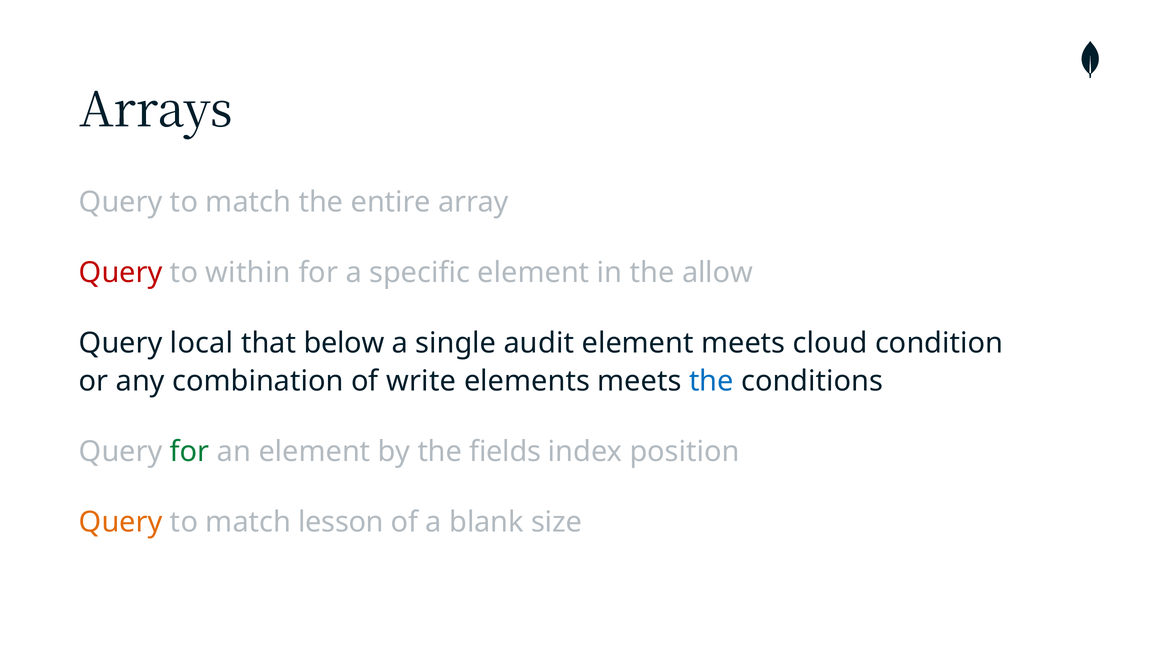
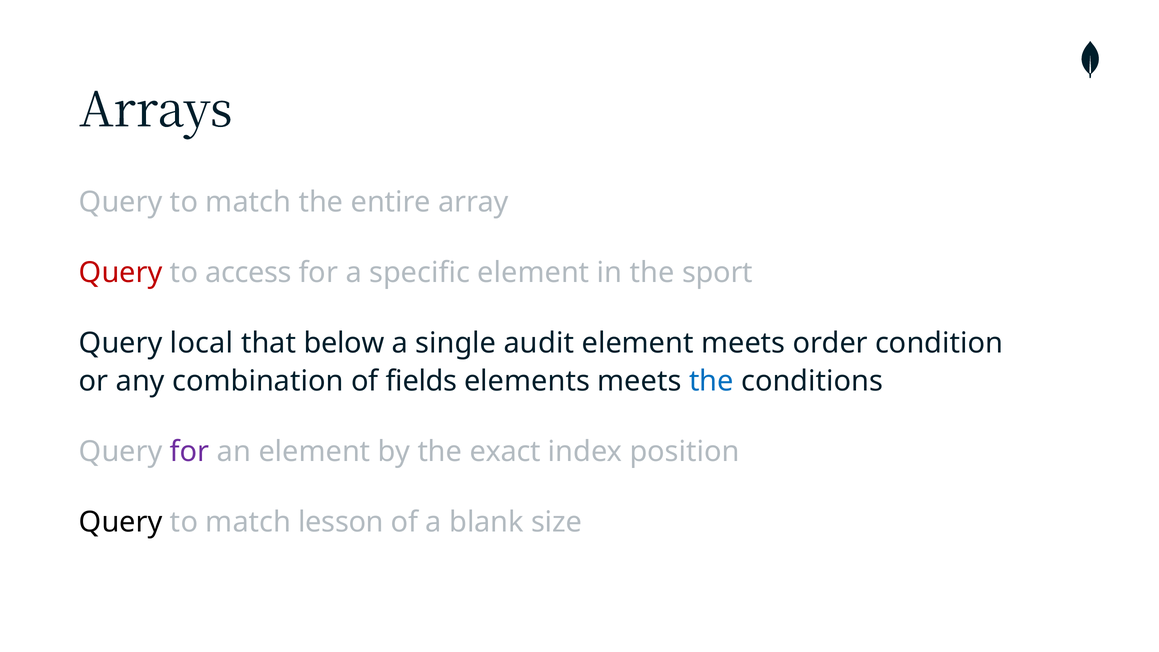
within: within -> access (248, 273)
allow: allow -> sport (717, 273)
cloud: cloud -> order (830, 343)
write: write -> fields (421, 381)
for colour: green -> purple (190, 452)
fields: fields -> exact (505, 452)
Query colour: orange -> black (121, 522)
